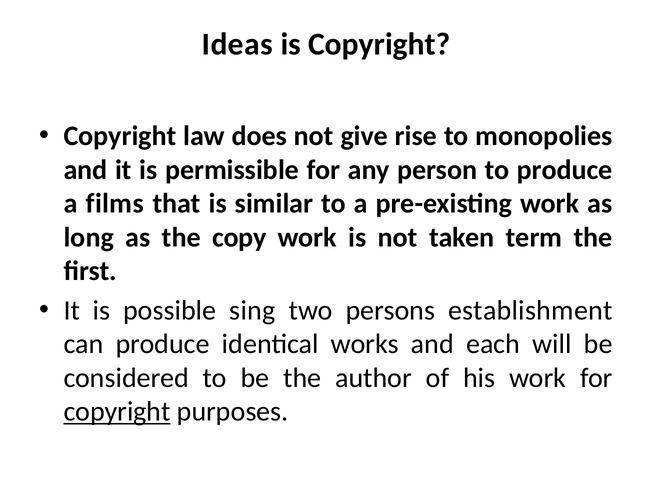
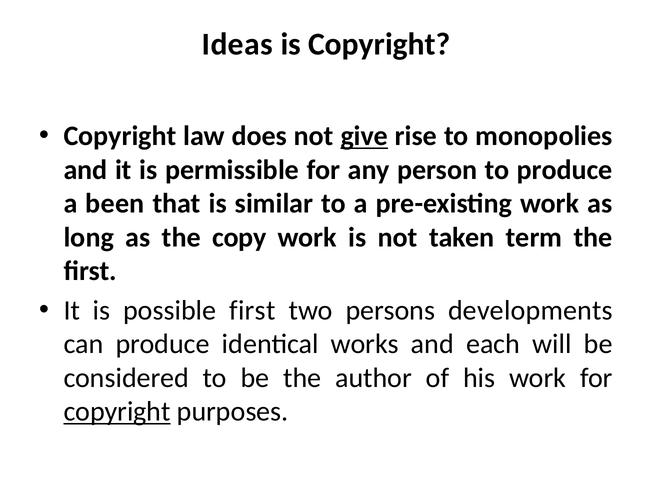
give underline: none -> present (364, 136)
films: films -> been (115, 204)
possible sing: sing -> first (252, 310)
establishment: establishment -> developments (530, 310)
